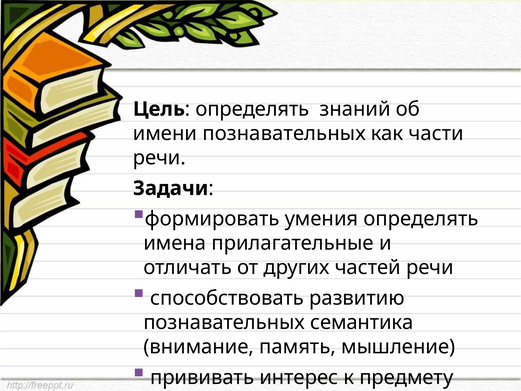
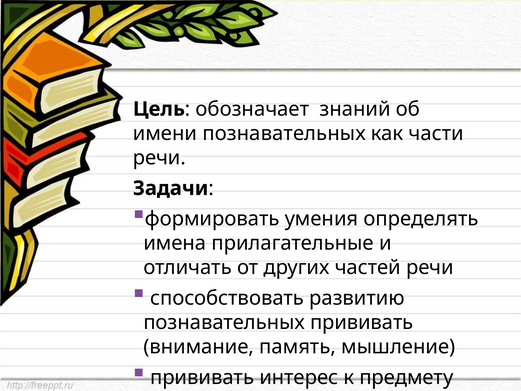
определять: определять -> обозначает (252, 109)
познавательных семантика: семантика -> прививать (362, 322)
